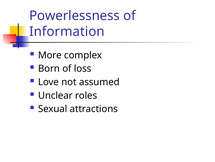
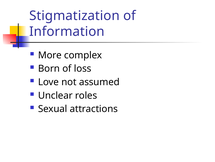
Powerlessness: Powerlessness -> Stigmatization (74, 16)
